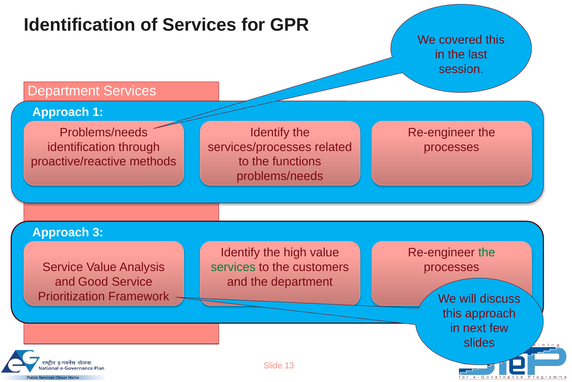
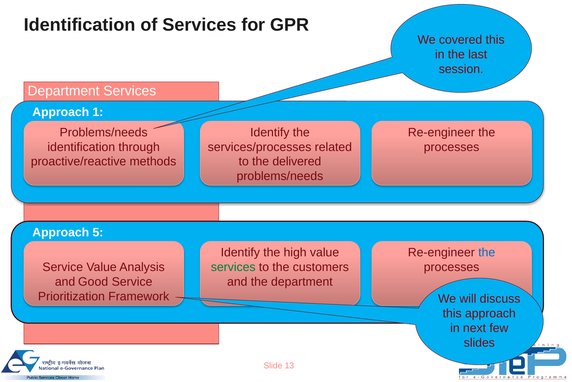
functions: functions -> delivered (297, 161)
3: 3 -> 5 (98, 232)
the colour: green -> blue (487, 252)
